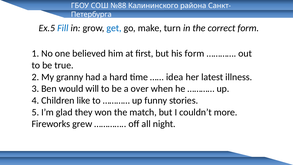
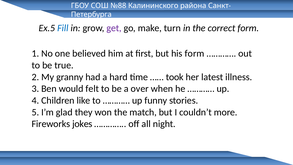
get colour: blue -> purple (114, 28)
idea: idea -> took (175, 77)
will: will -> felt (92, 89)
grew: grew -> jokes (82, 124)
